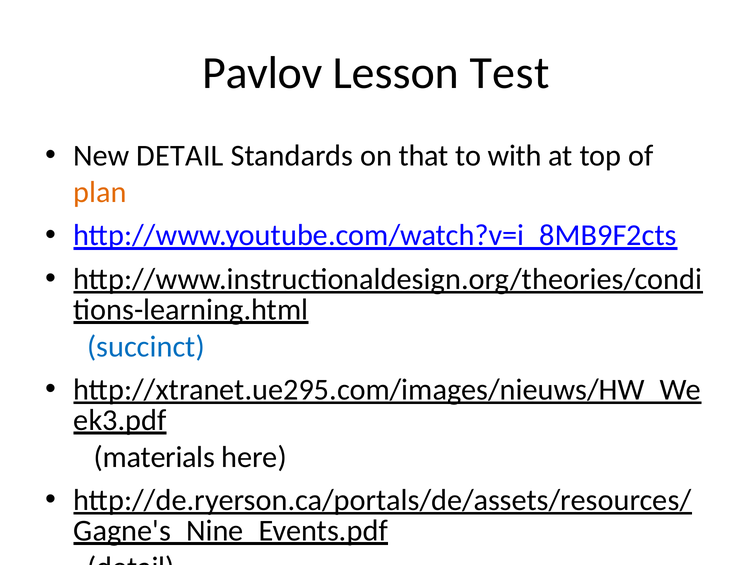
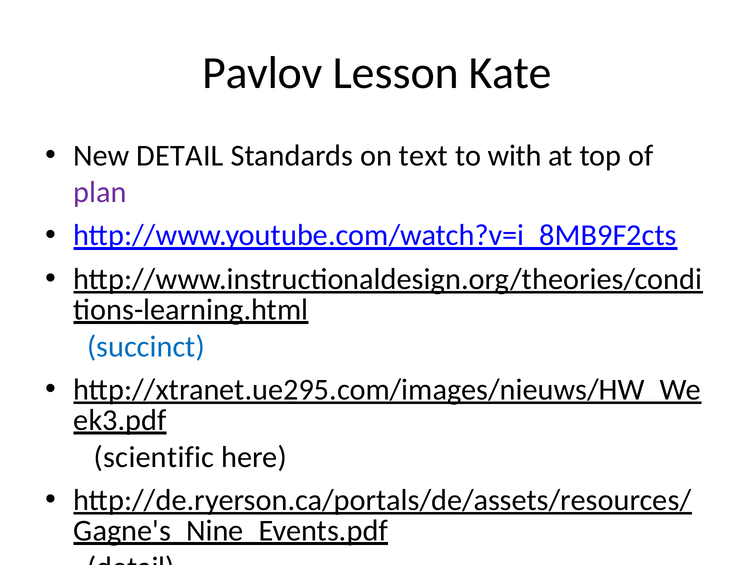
Test: Test -> Kate (510, 73)
that: that -> text (423, 156)
plan colour: orange -> purple (100, 192)
materials: materials -> scientific (154, 457)
